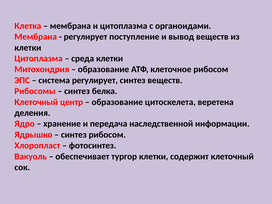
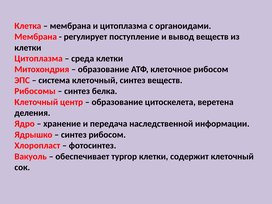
система регулирует: регулирует -> клеточный (95, 80)
